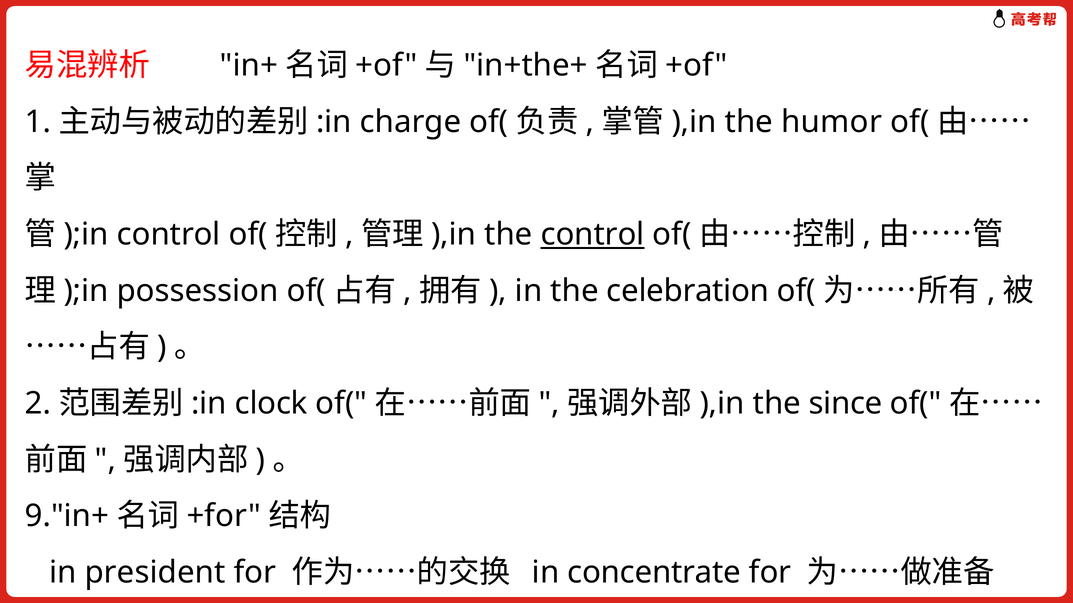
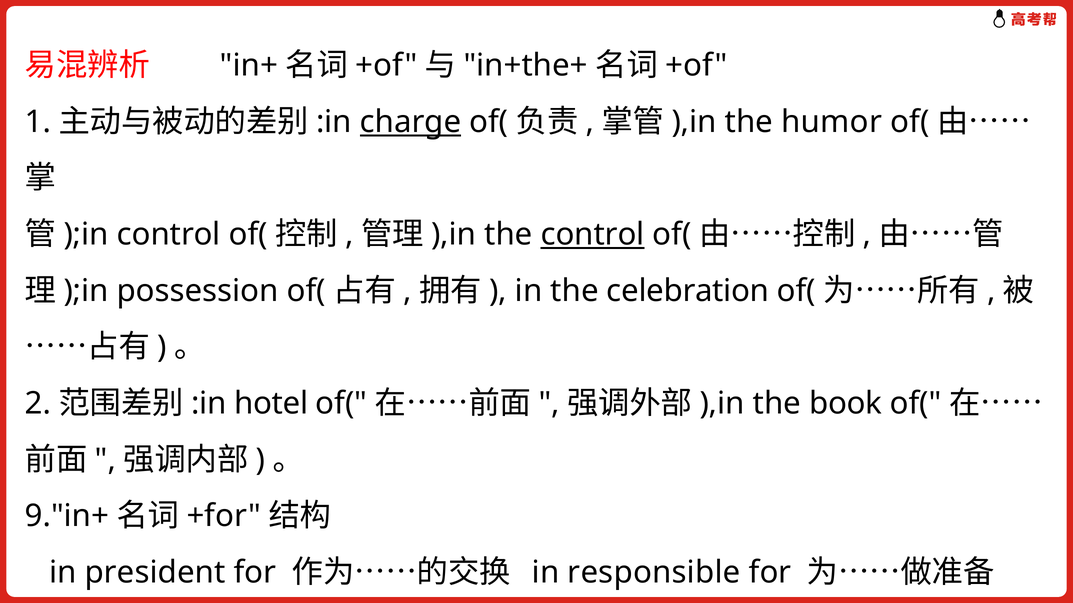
charge underline: none -> present (411, 122)
clock: clock -> hotel (271, 404)
since: since -> book (846, 404)
concentrate: concentrate -> responsible (654, 573)
